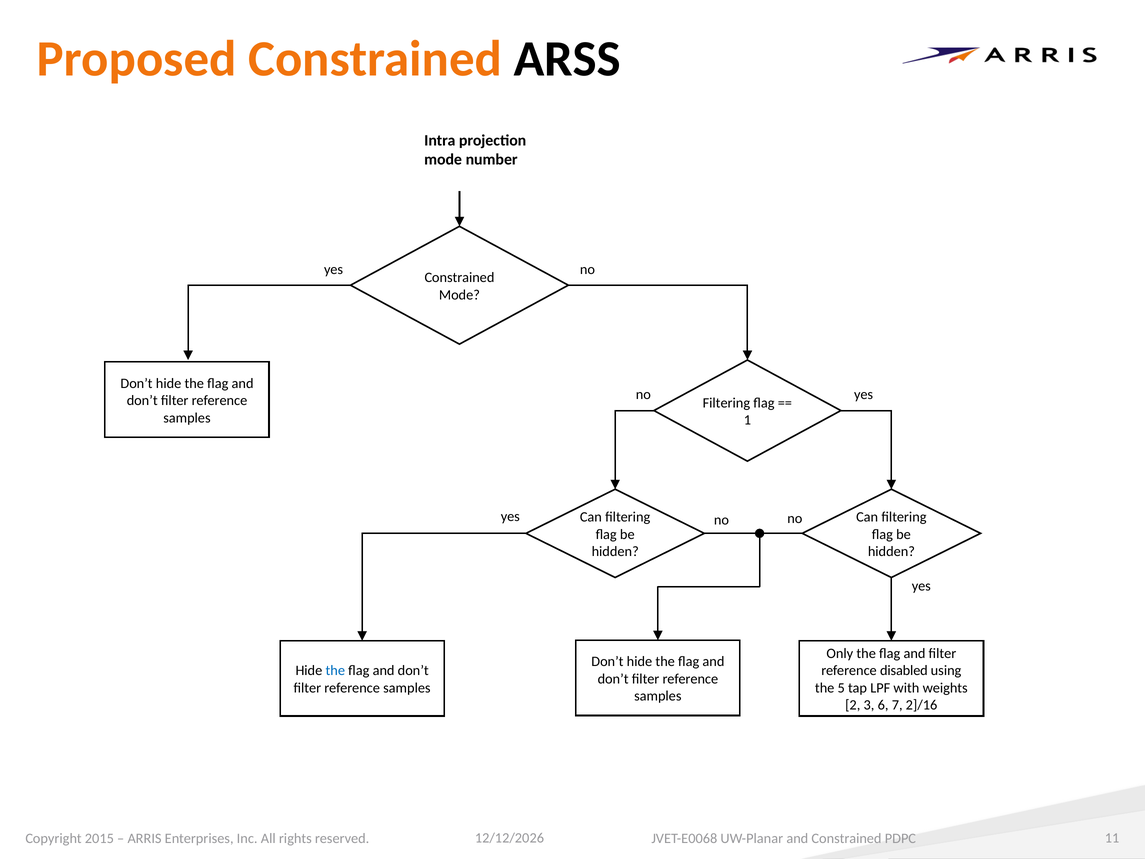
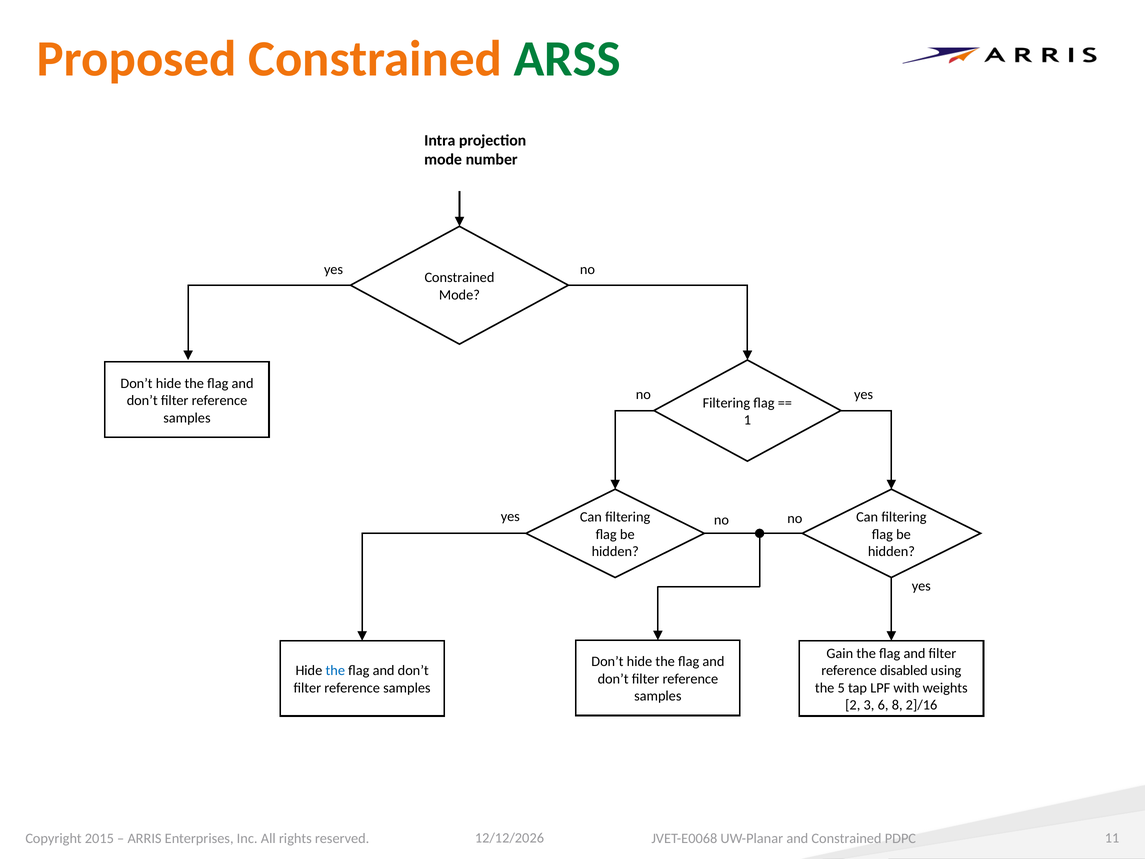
ARSS colour: black -> green (567, 59)
Only: Only -> Gain (840, 653)
7: 7 -> 8 (897, 705)
